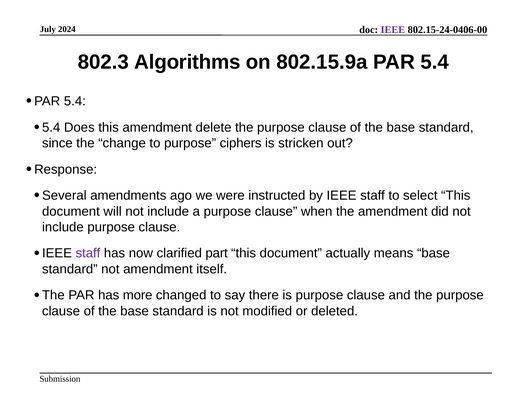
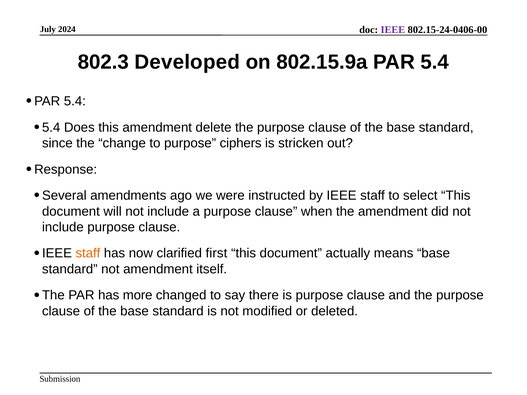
Algorithms: Algorithms -> Developed (187, 62)
staff colour: purple -> orange (88, 253)
part: part -> first (216, 253)
